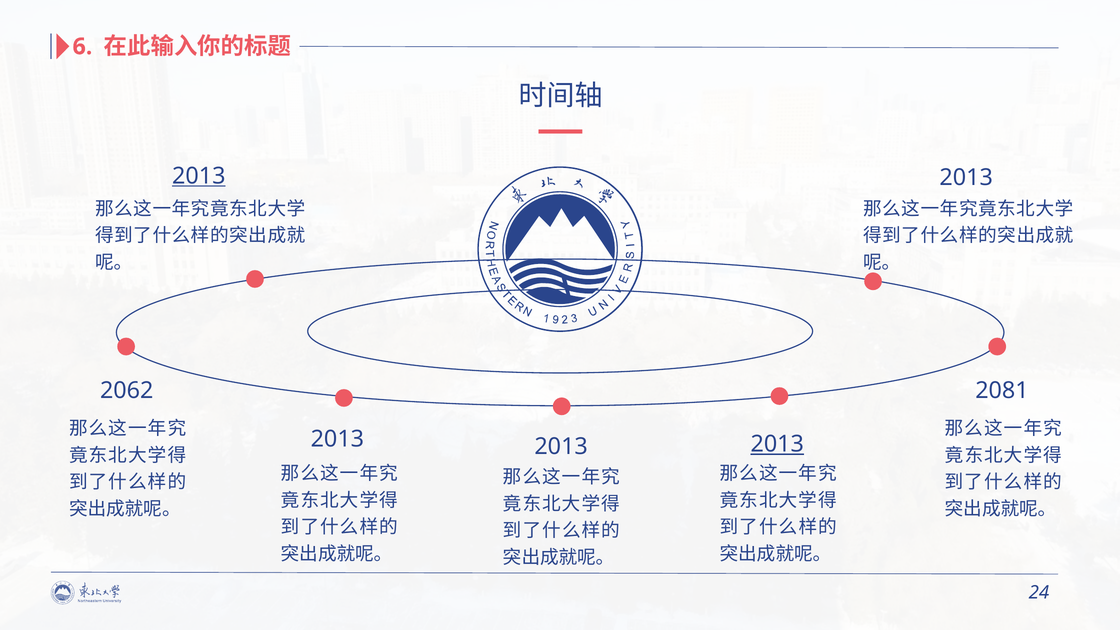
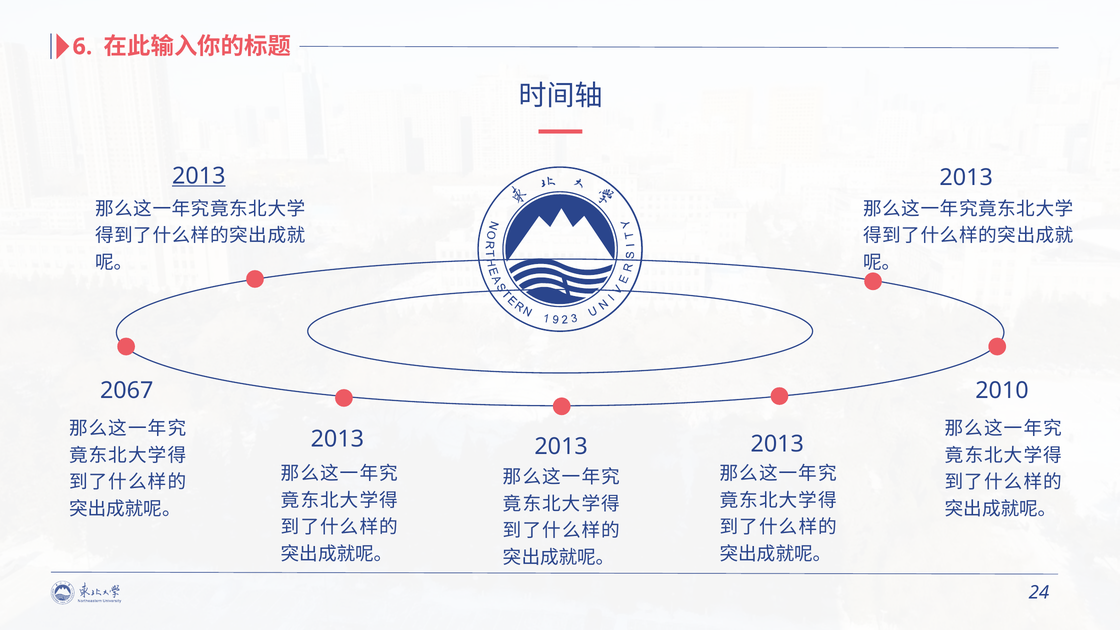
2062: 2062 -> 2067 (127, 390)
2081: 2081 -> 2010 (1002, 390)
2013 underline: present -> none (777, 444)
